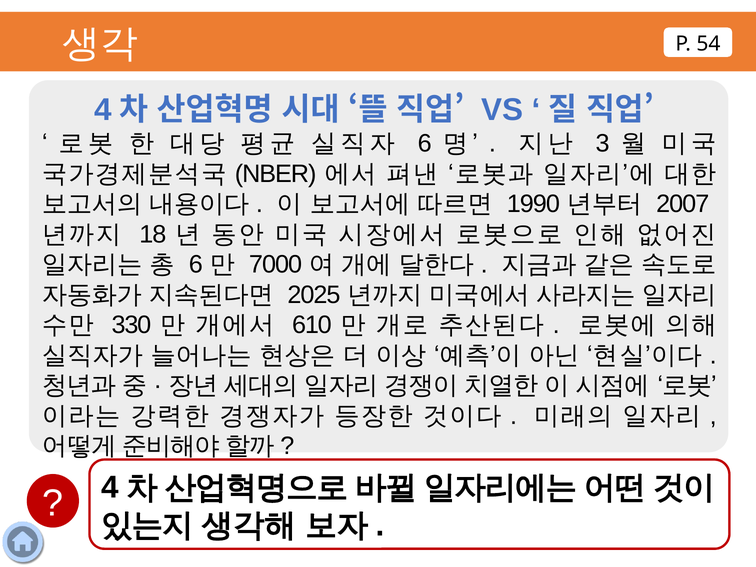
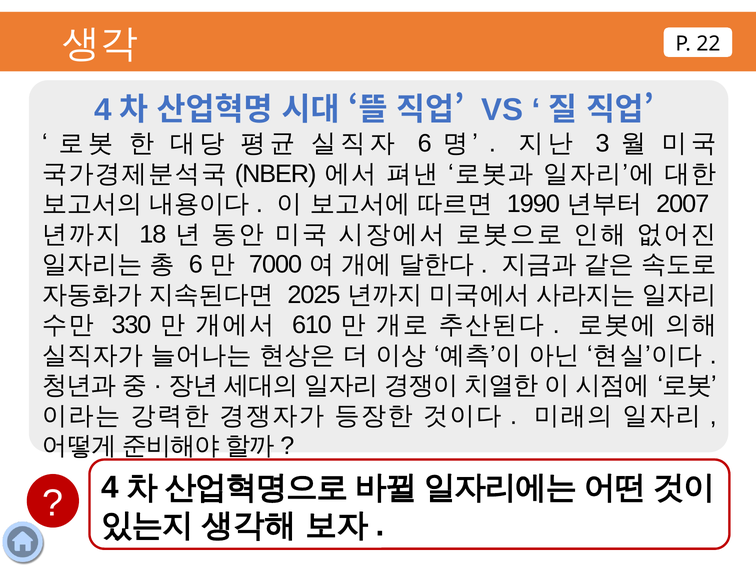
54: 54 -> 22 (708, 44)
